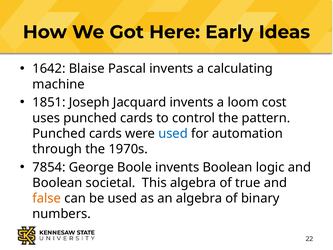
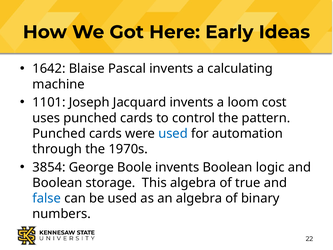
1851: 1851 -> 1101 (49, 102)
7854: 7854 -> 3854 (49, 167)
societal: societal -> storage (111, 183)
false colour: orange -> blue (47, 198)
